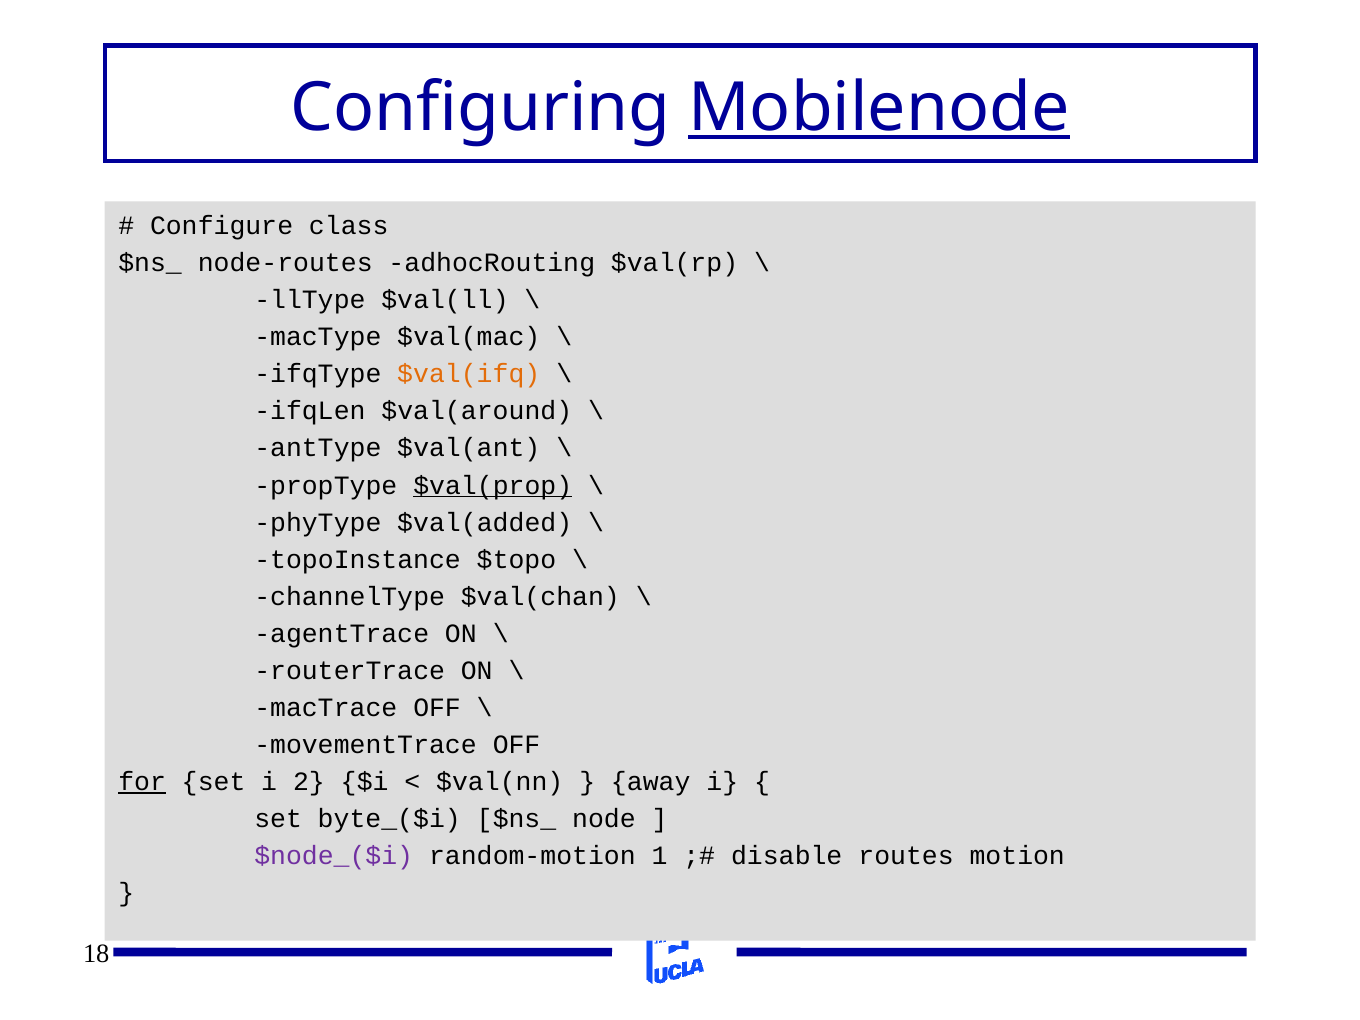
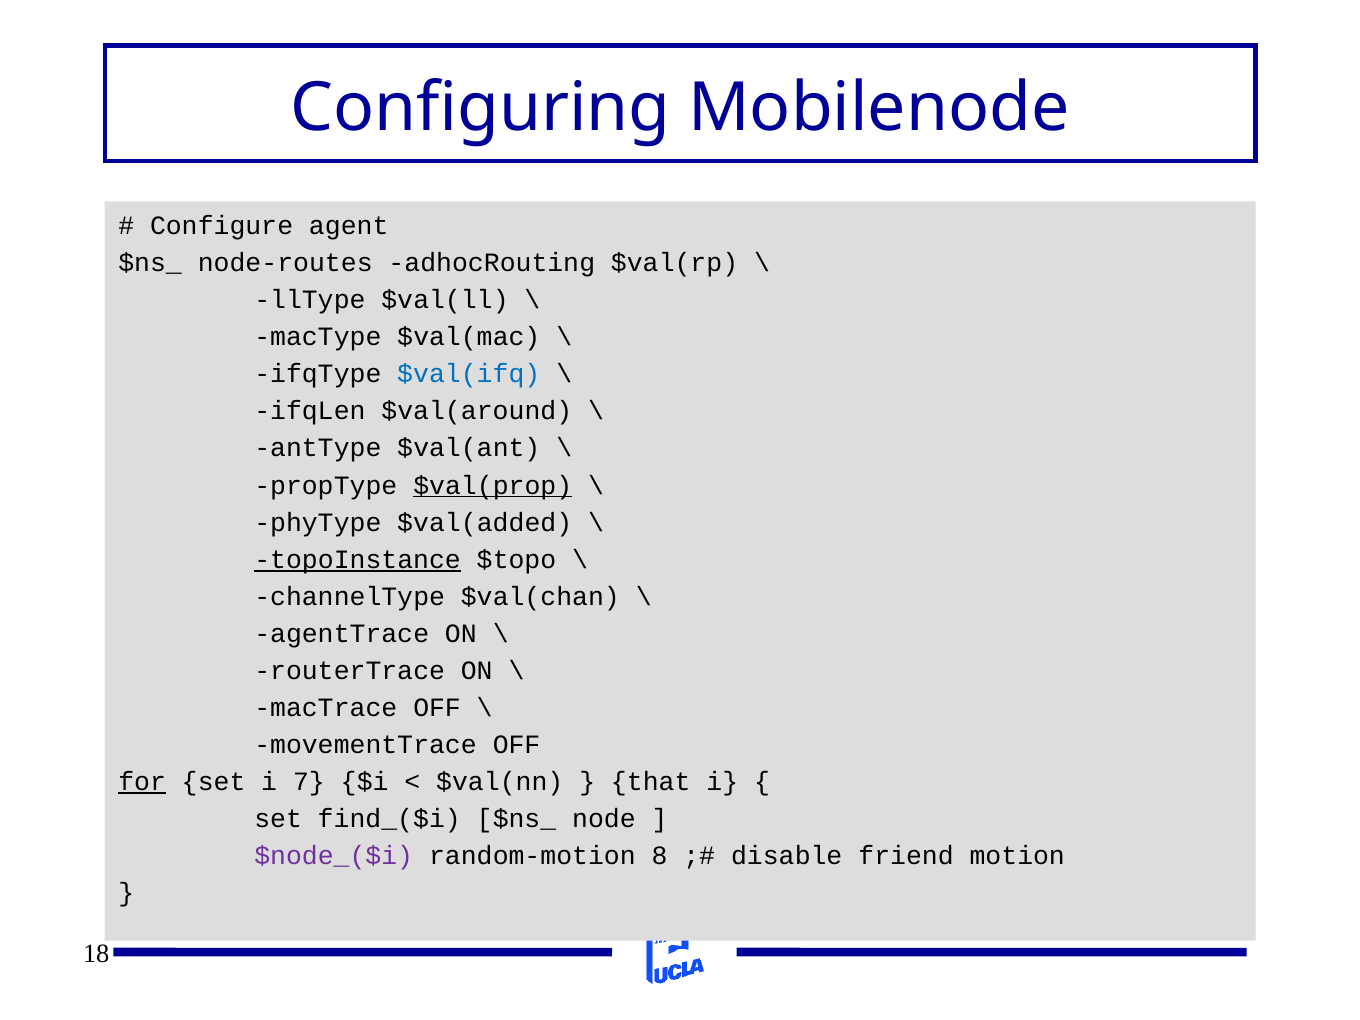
Mobilenode underline: present -> none (879, 108)
class: class -> agent (349, 226)
$val(ifq colour: orange -> blue (469, 374)
topoInstance underline: none -> present (358, 559)
2: 2 -> 7 (309, 782)
away: away -> that (651, 782)
byte_($i: byte_($i -> find_($i (389, 819)
1: 1 -> 8 (660, 856)
routes: routes -> friend (906, 856)
